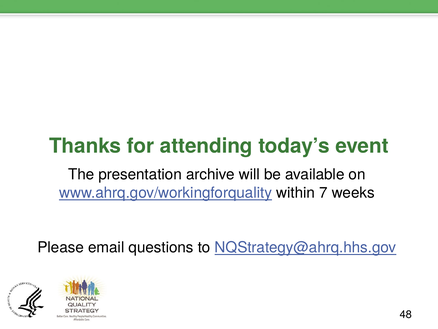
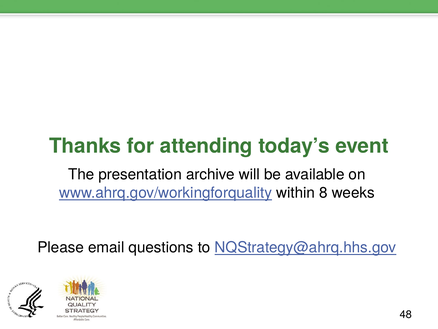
7: 7 -> 8 (323, 193)
